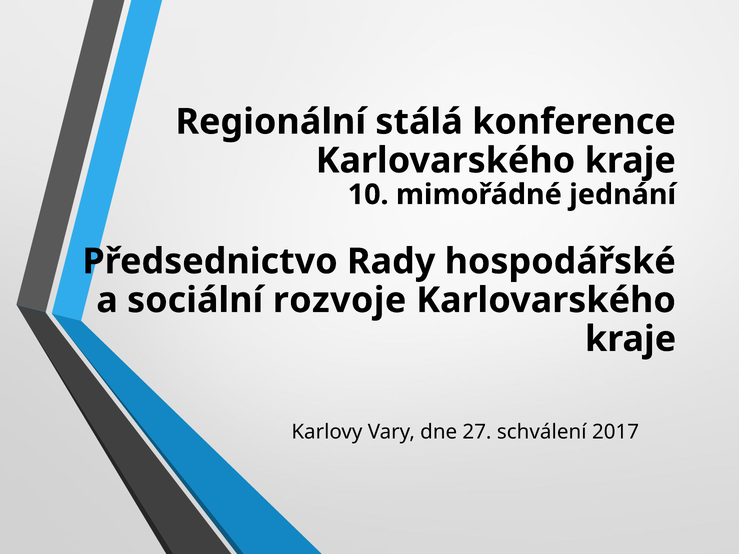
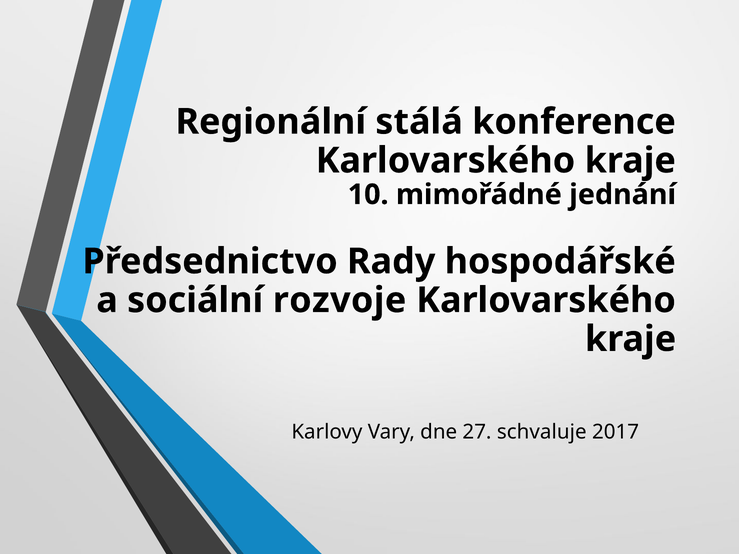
schválení: schválení -> schvaluje (542, 432)
